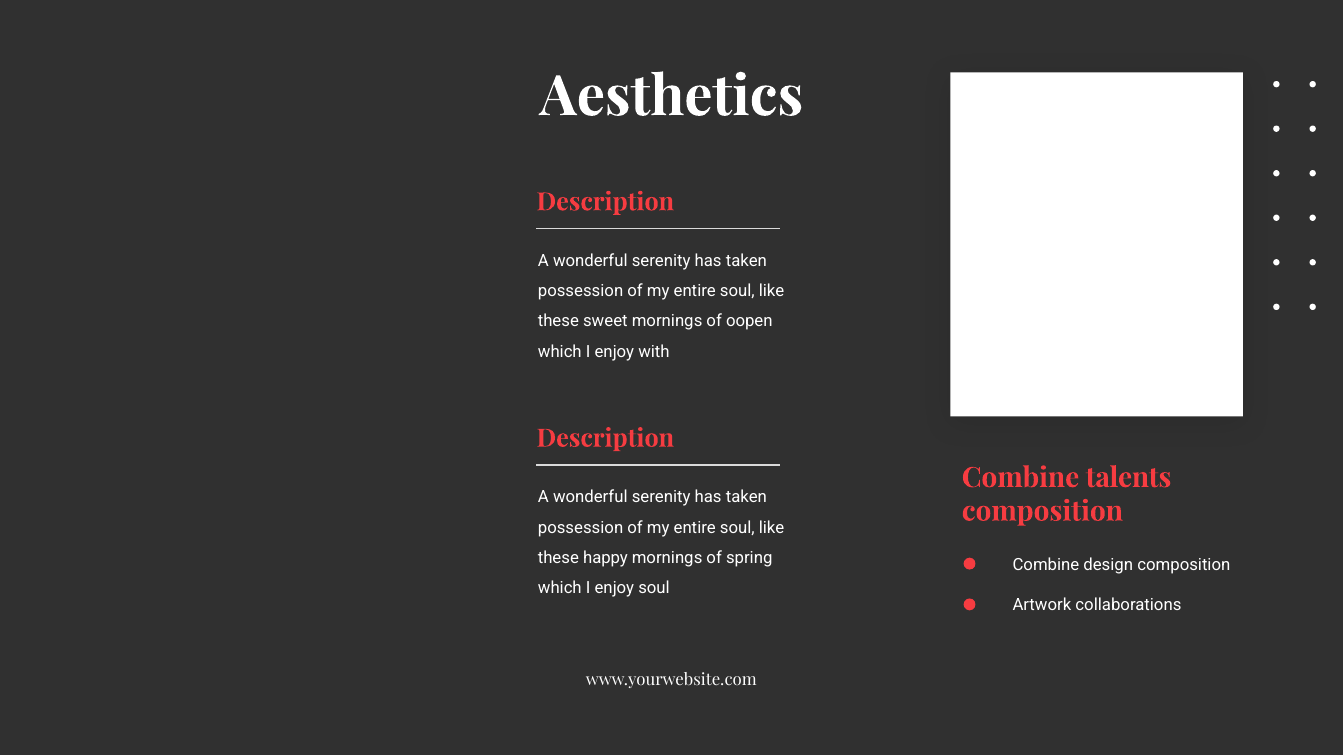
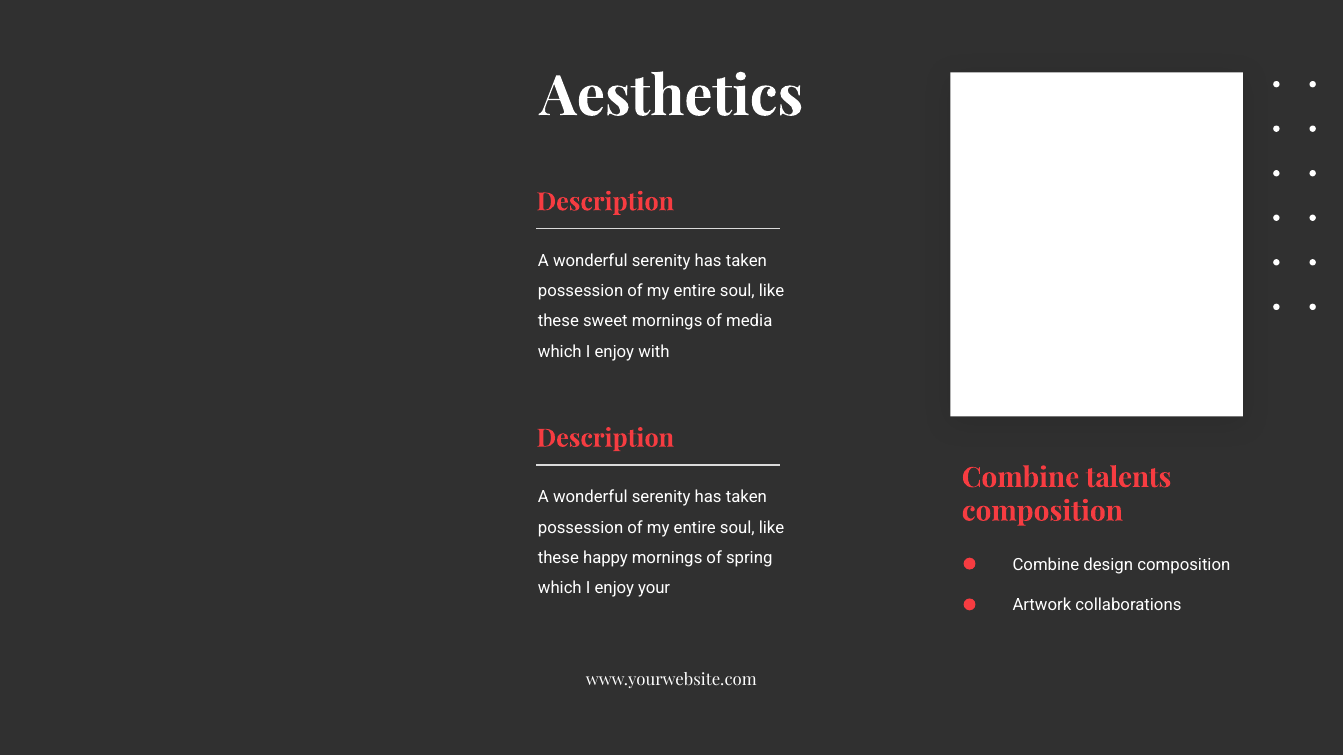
oopen: oopen -> media (749, 322)
enjoy soul: soul -> your (654, 588)
